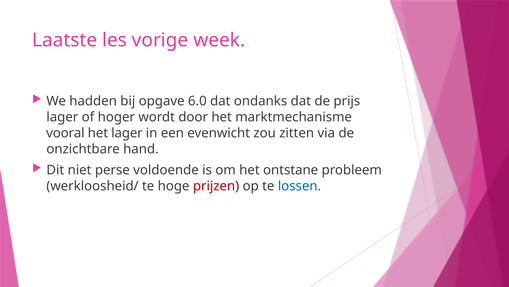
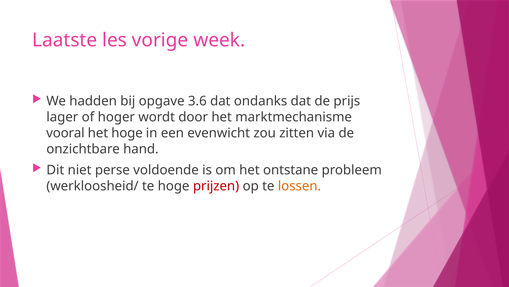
6.0: 6.0 -> 3.6 (197, 101)
het lager: lager -> hoge (127, 133)
lossen colour: blue -> orange (299, 186)
